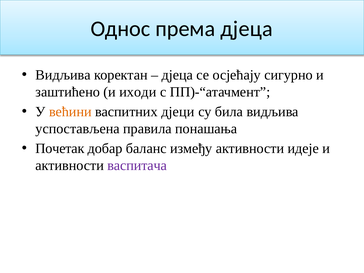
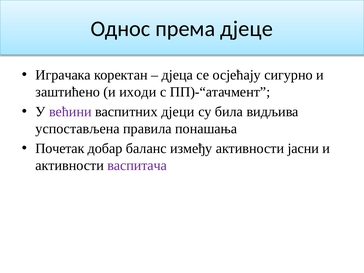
према дјеца: дјеца -> дјеце (247, 29)
Видљива: Видљива -> Играчака (63, 75)
већини colour: orange -> purple (70, 112)
идеје: идеје -> јасни (303, 148)
